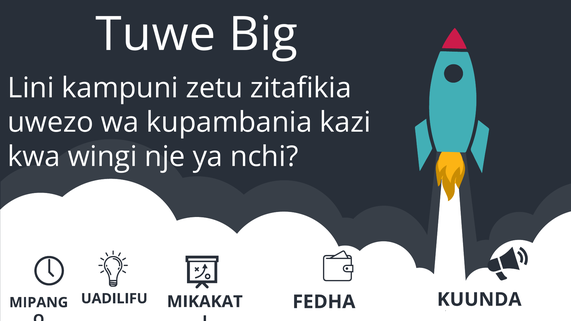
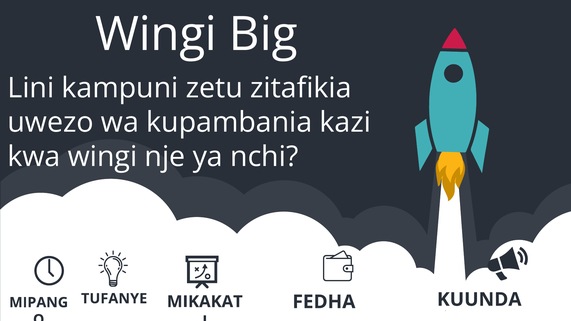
Tuwe: Tuwe -> Wingi (156, 35)
UADILIFU: UADILIFU -> TUFANYE (114, 299)
